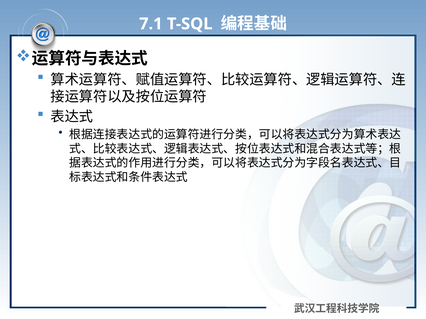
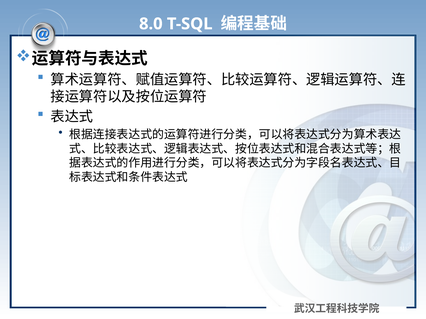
7.1: 7.1 -> 8.0 (151, 24)
